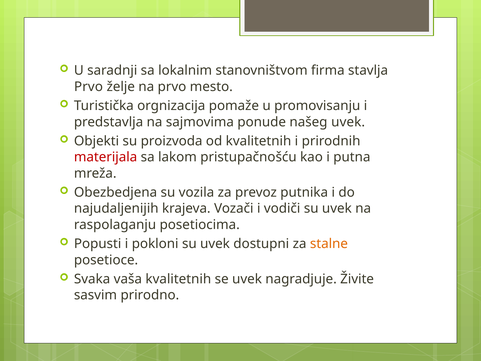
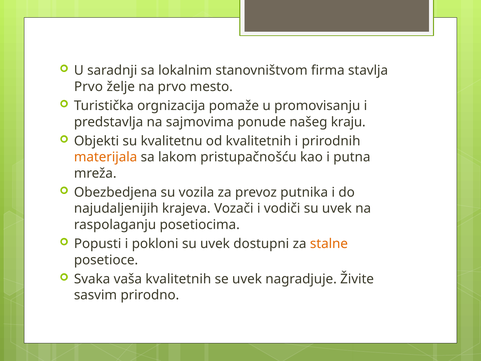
našeg uvek: uvek -> kraju (348, 122)
proizvoda: proizvoda -> kvalitetnu (172, 141)
materijala colour: red -> orange (106, 157)
